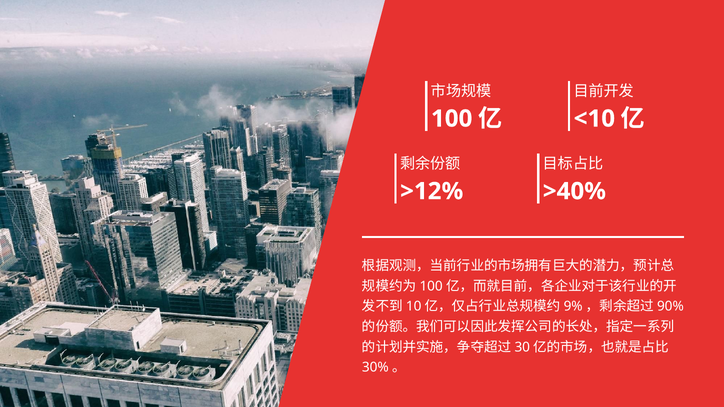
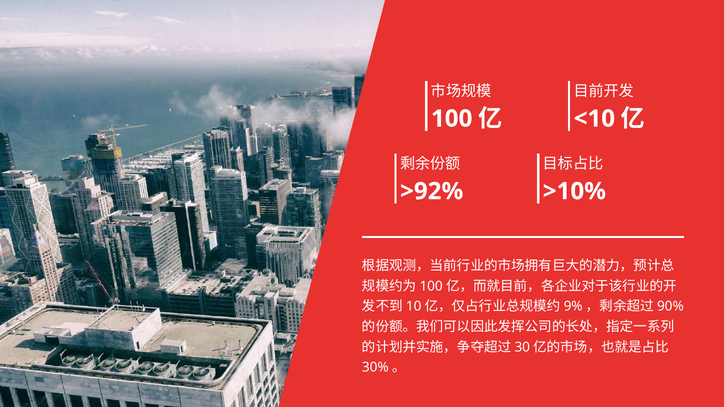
>12%: >12% -> >92% (432, 191)
>40%: >40% -> >10% (574, 191)
